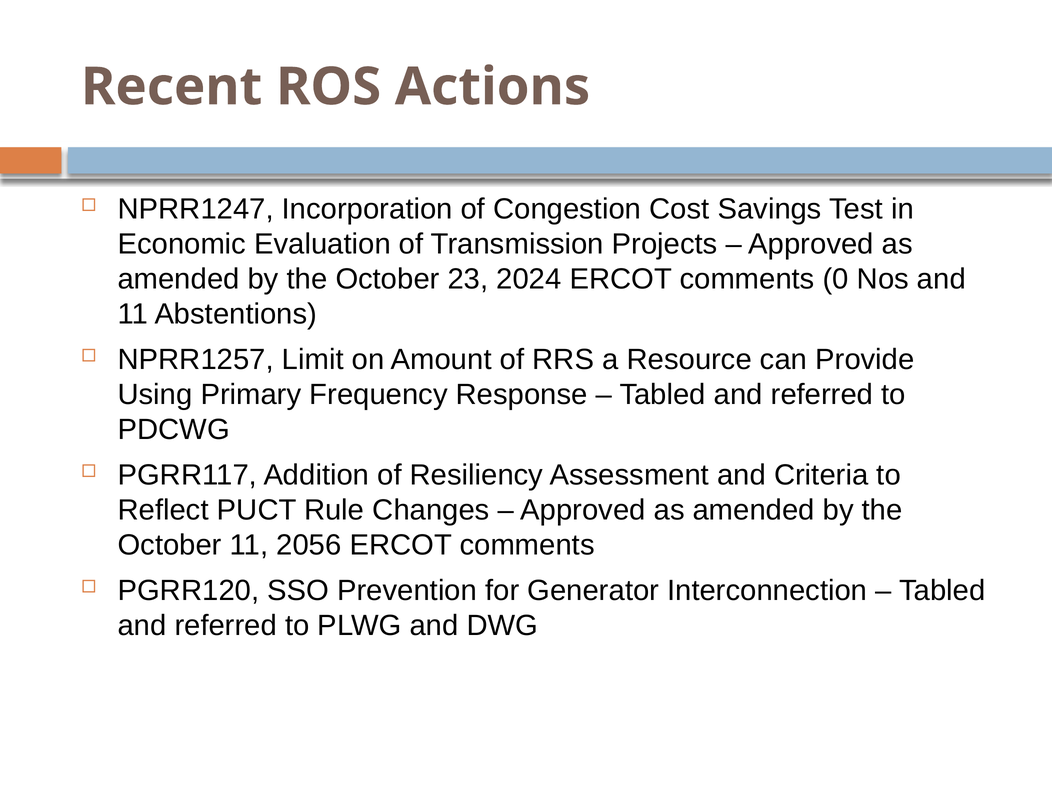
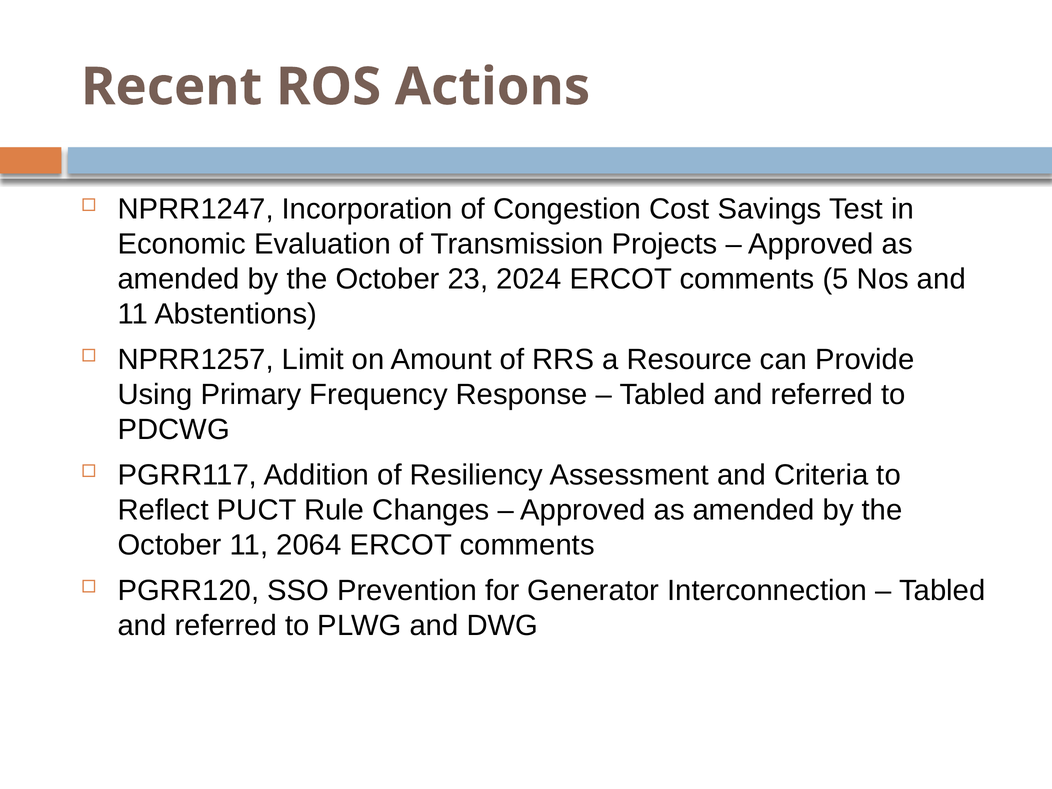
0: 0 -> 5 (836, 279)
2056: 2056 -> 2064 (309, 545)
